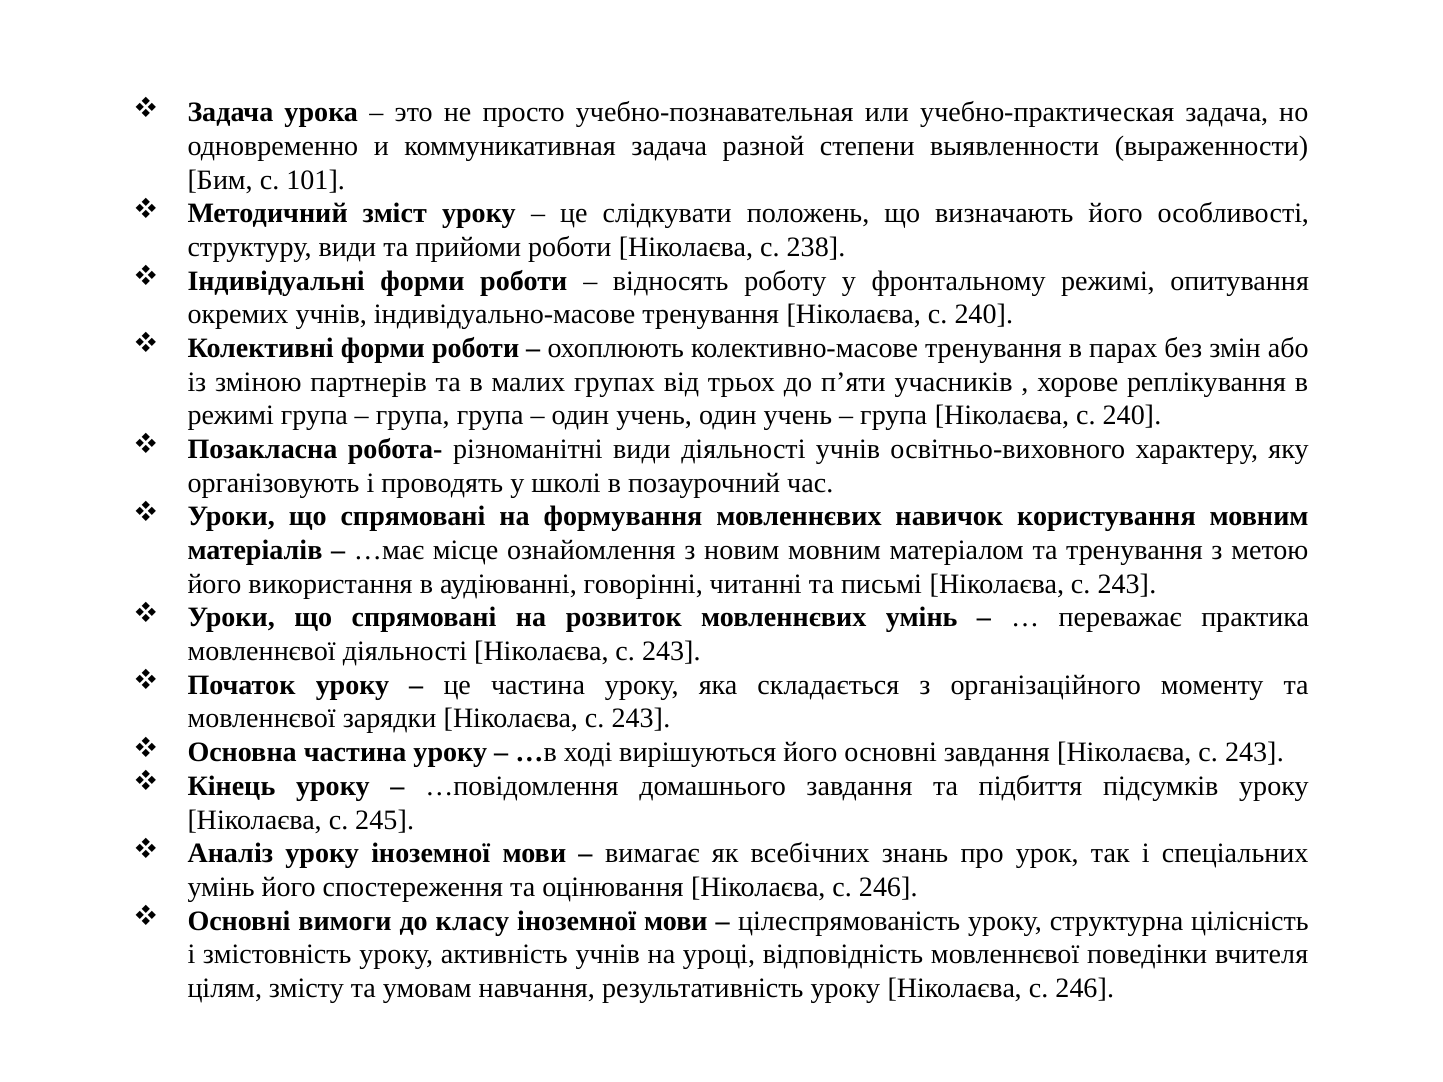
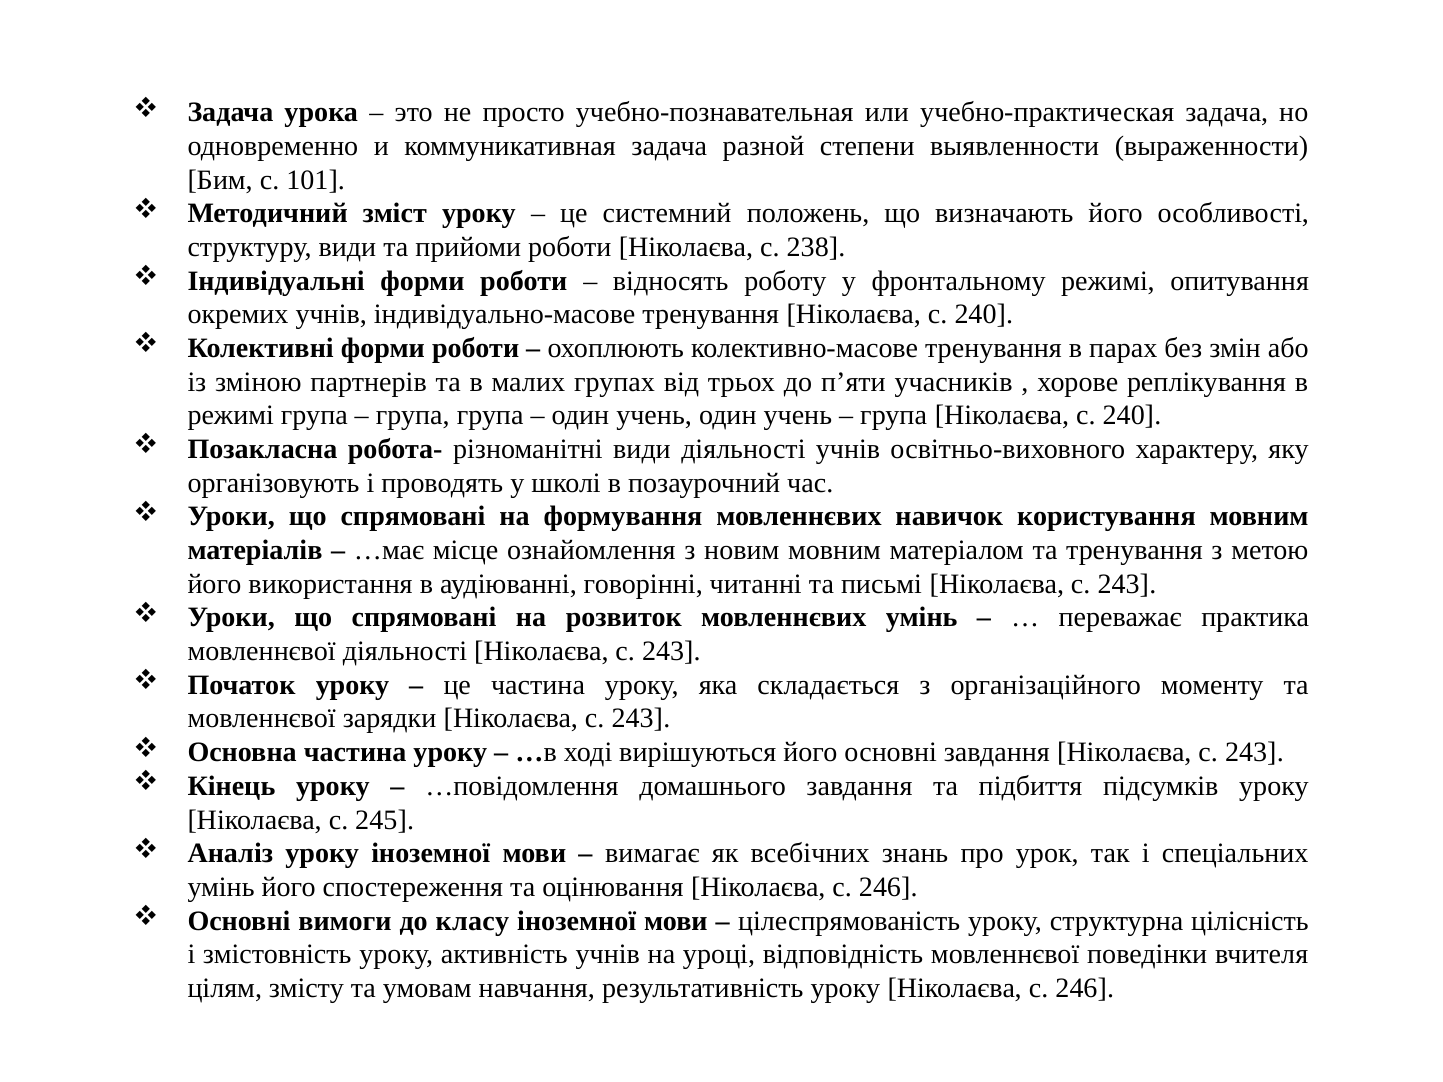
слідкувати: слідкувати -> системний (667, 214)
